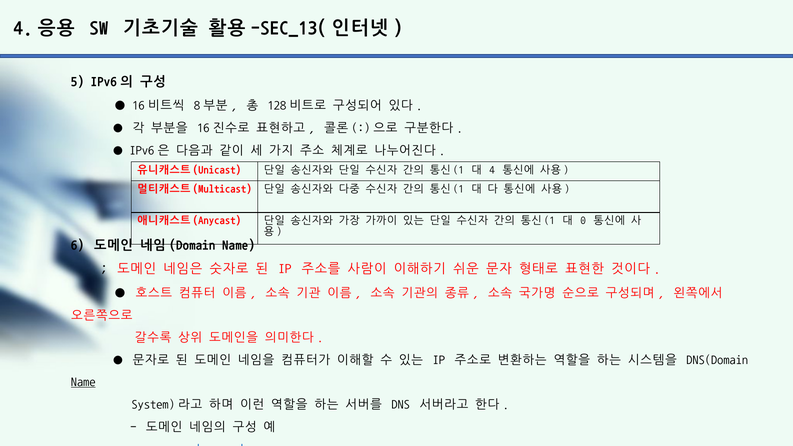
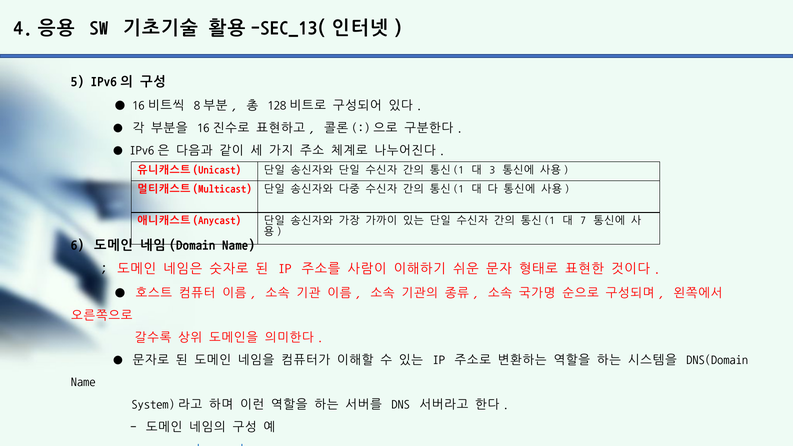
4: 4 -> 3 (492, 170)
0: 0 -> 7 (583, 220)
Name underline: present -> none (83, 382)
